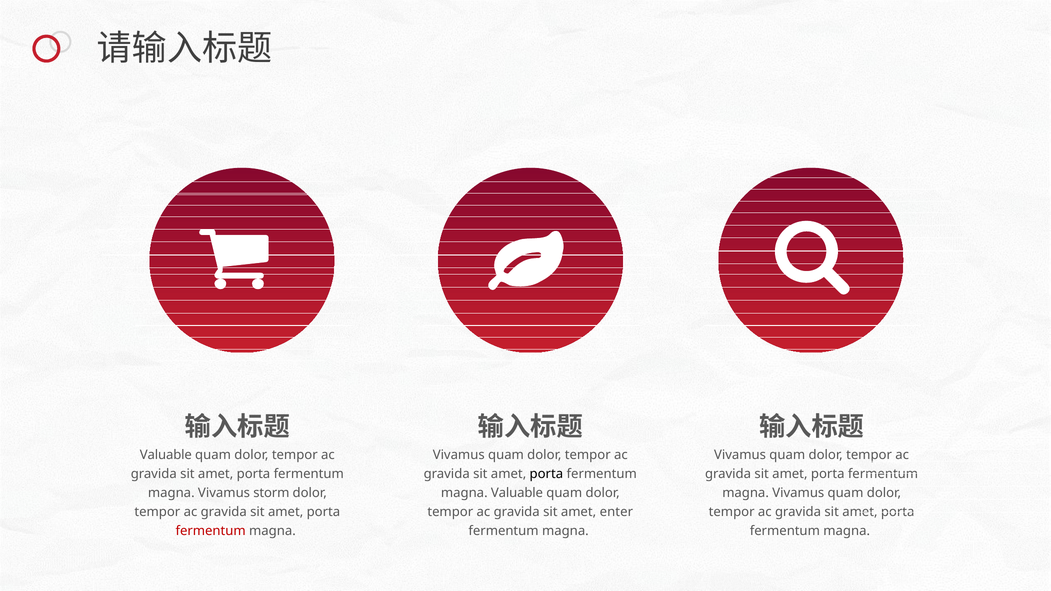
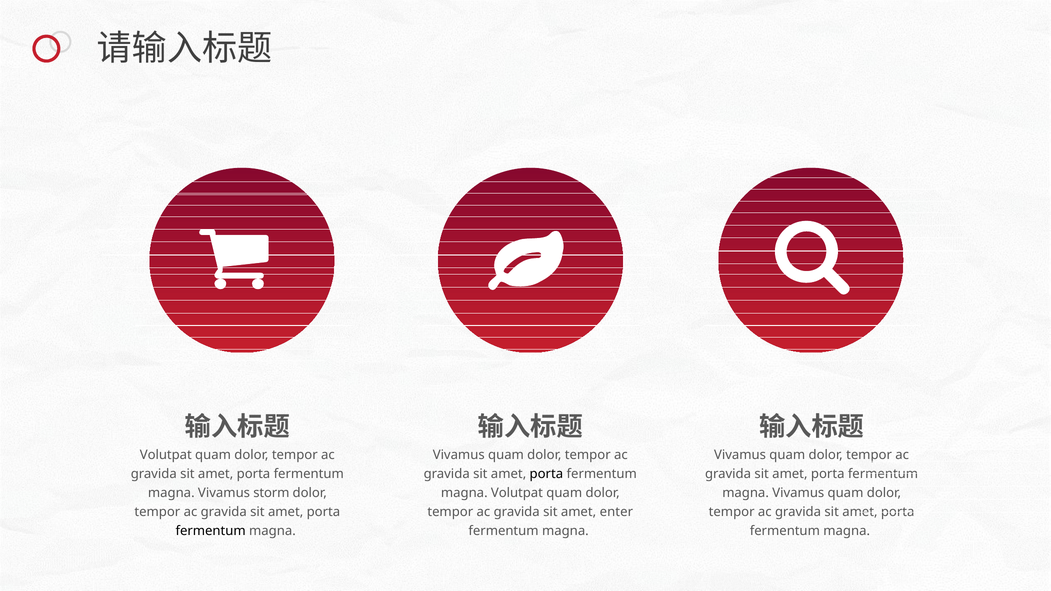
Valuable: Valuable -> Volutpat (166, 455)
magna Valuable: Valuable -> Volutpat (517, 493)
fermentum colour: red -> black (211, 531)
